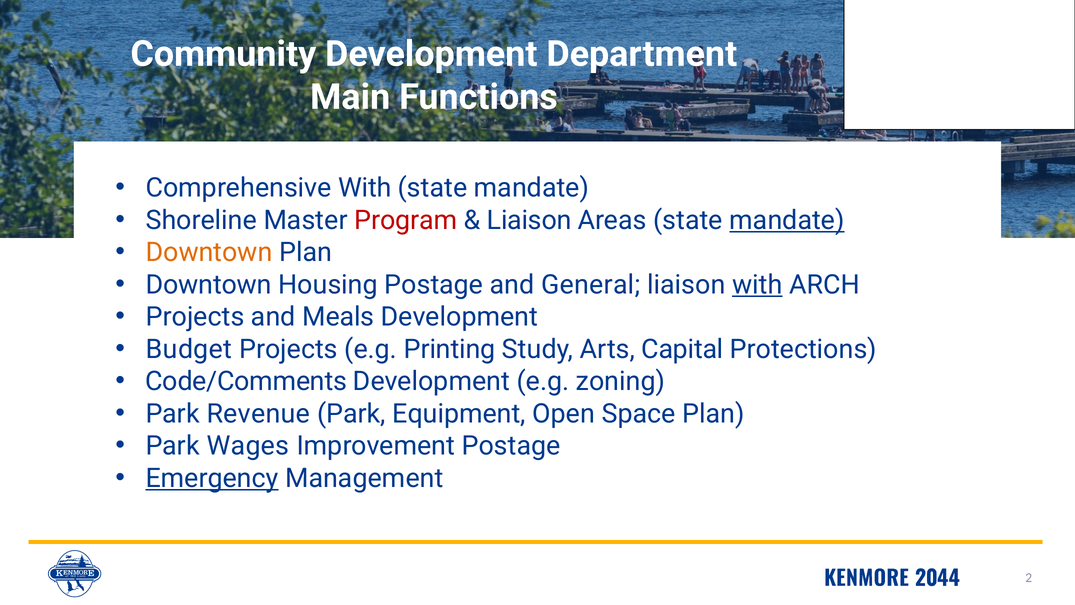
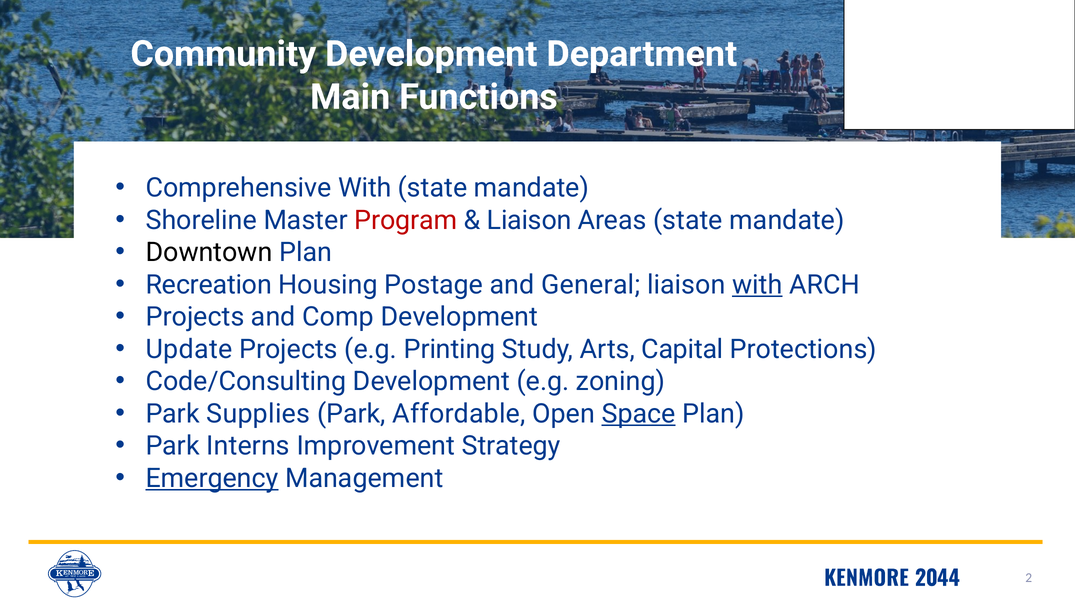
mandate underline: present -> none (787, 220)
Downtown colour: orange -> black (209, 252)
Downtown: Downtown -> Recreation (209, 285)
Meals: Meals -> Comp (338, 317)
Budget: Budget -> Update (189, 349)
Code/Comments: Code/Comments -> Code/Consulting (246, 381)
Revenue: Revenue -> Supplies (258, 414)
Equipment: Equipment -> Affordable (459, 414)
Space underline: none -> present (639, 414)
Wages: Wages -> Interns (248, 446)
Improvement Postage: Postage -> Strategy (511, 446)
